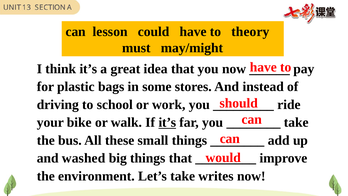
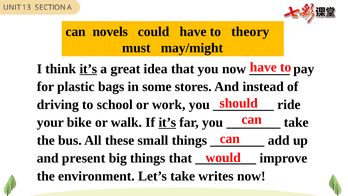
lesson: lesson -> novels (110, 31)
it’s underline: none -> present (88, 69)
washed: washed -> present (84, 158)
